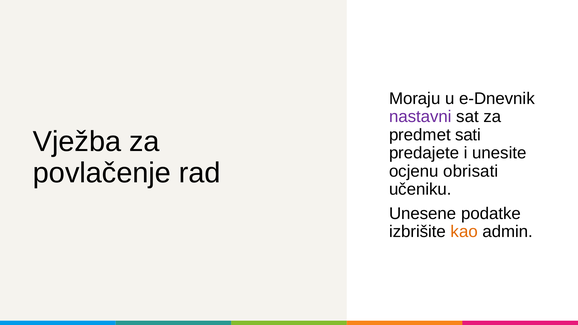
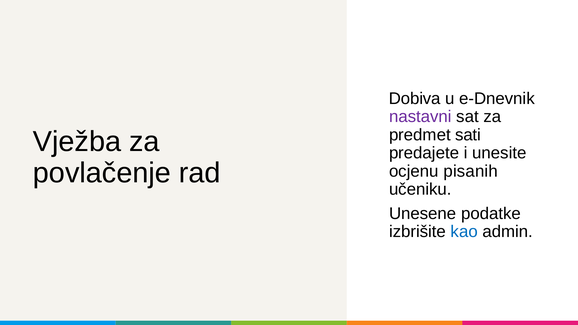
Moraju: Moraju -> Dobiva (415, 99)
obrisati: obrisati -> pisanih (471, 171)
kao colour: orange -> blue (464, 232)
